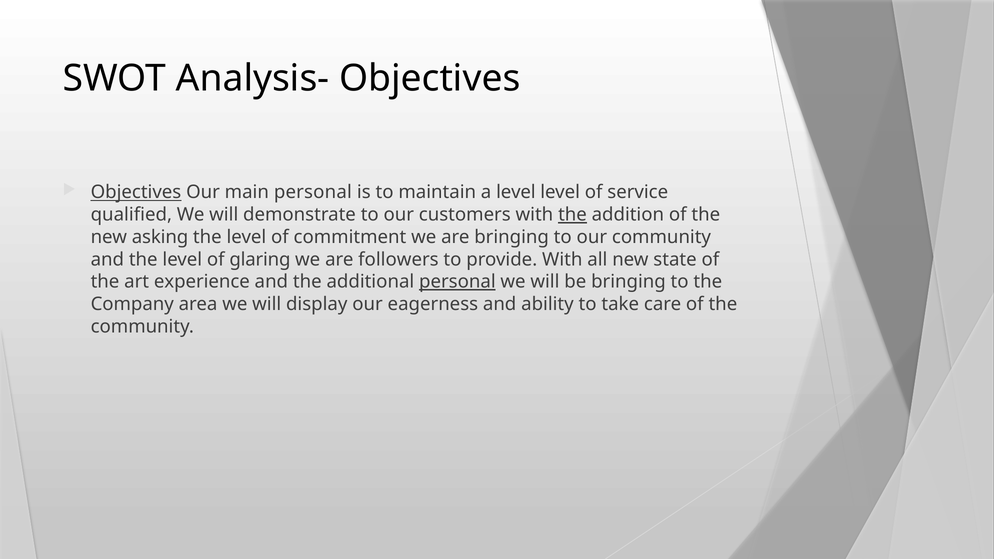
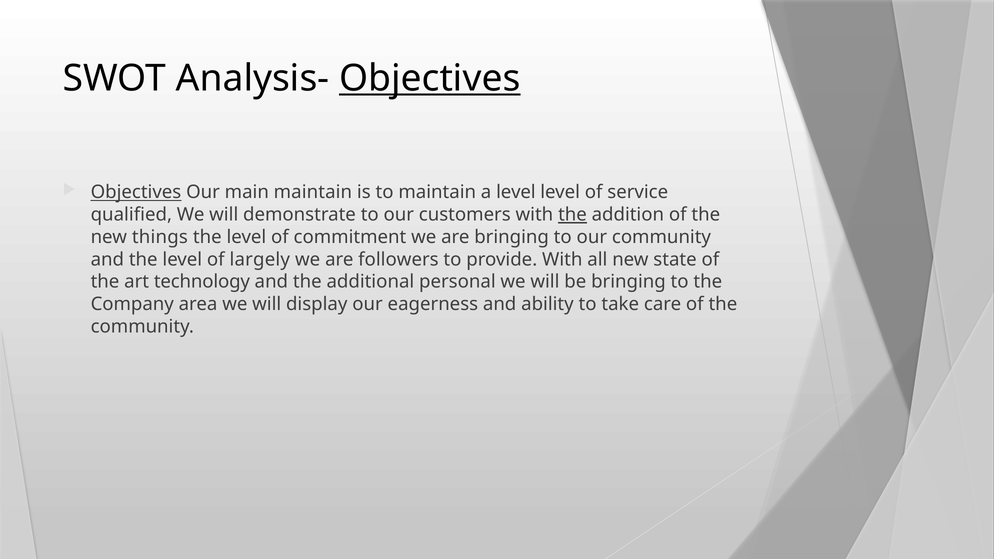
Objectives underline: none -> present (430, 78)
main personal: personal -> maintain (313, 192)
asking: asking -> things (160, 237)
glaring: glaring -> largely (260, 259)
experience: experience -> technology (202, 282)
personal underline: present -> none (457, 282)
